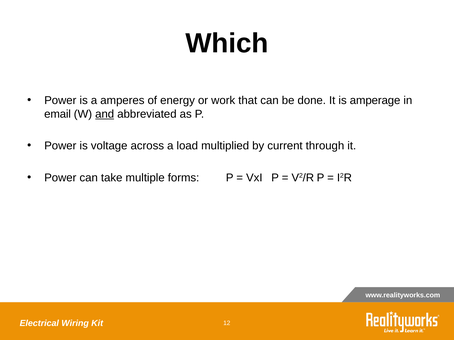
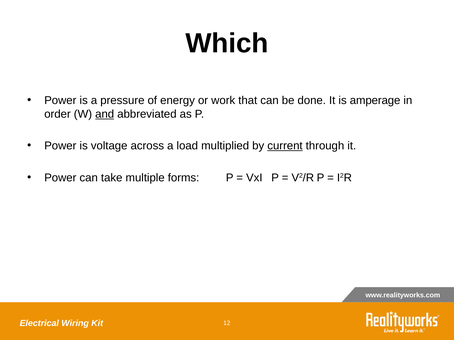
amperes: amperes -> pressure (122, 101)
email: email -> order (58, 114)
current underline: none -> present (285, 146)
